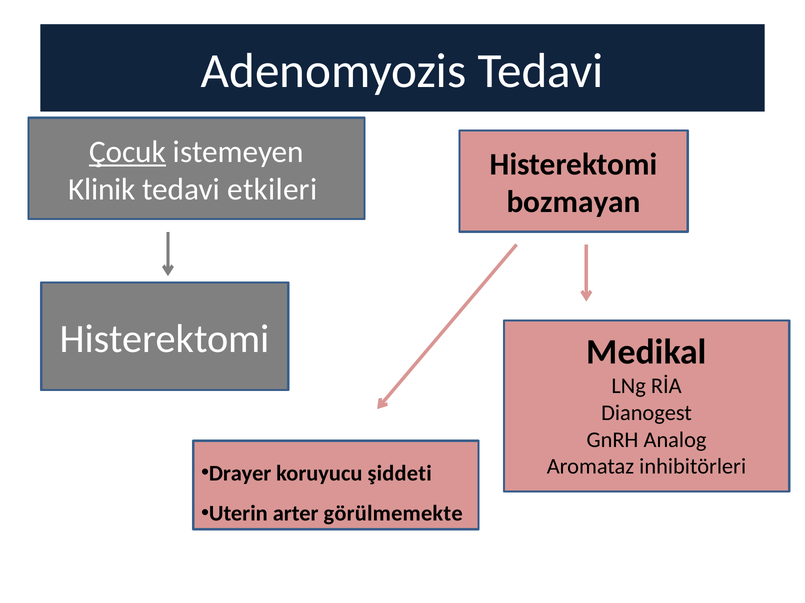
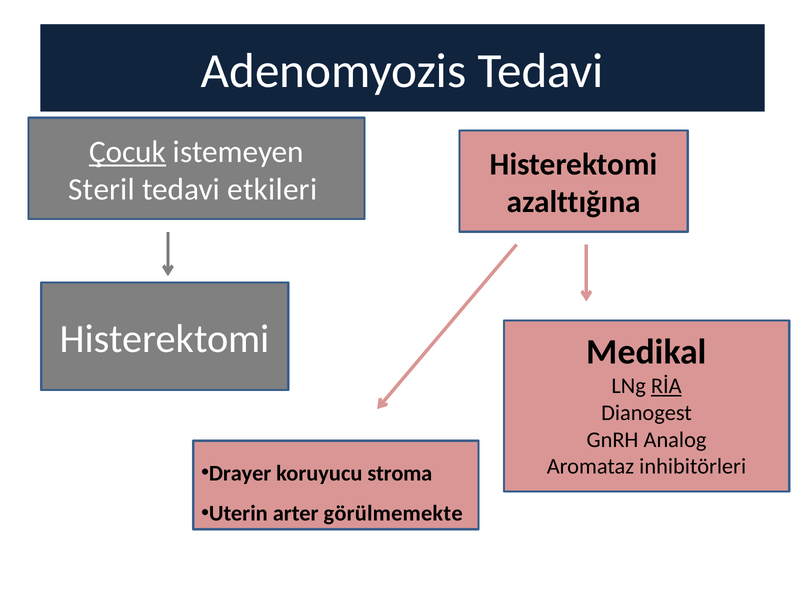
Klinik: Klinik -> Steril (102, 190)
bozmayan: bozmayan -> azalttığına (574, 202)
RİA underline: none -> present (666, 387)
şiddeti: şiddeti -> stroma (400, 474)
